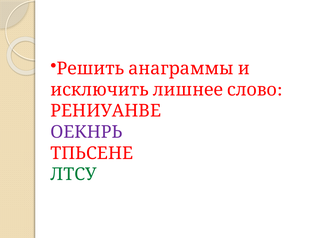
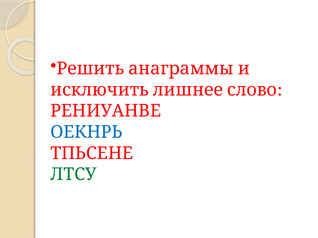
ОЕКНРЬ colour: purple -> blue (87, 132)
